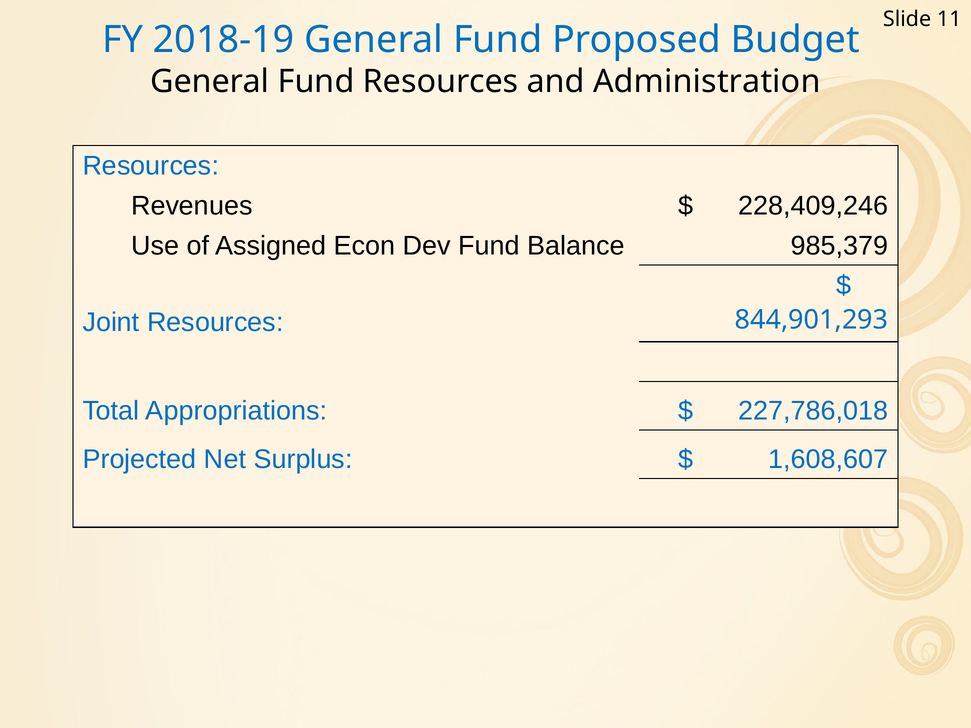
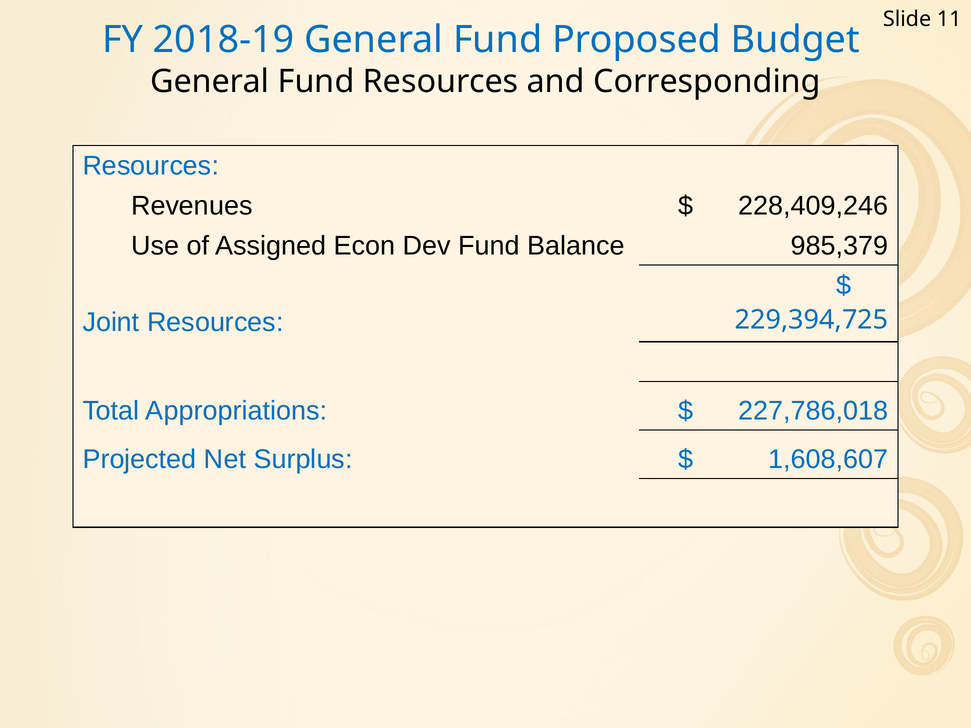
Administration: Administration -> Corresponding (707, 82)
844,901,293: 844,901,293 -> 229,394,725 (812, 320)
